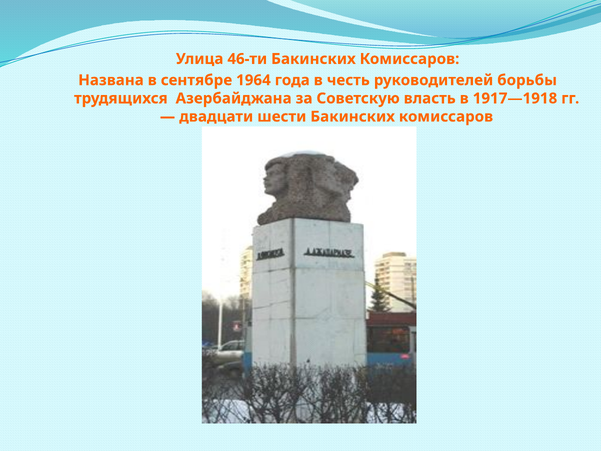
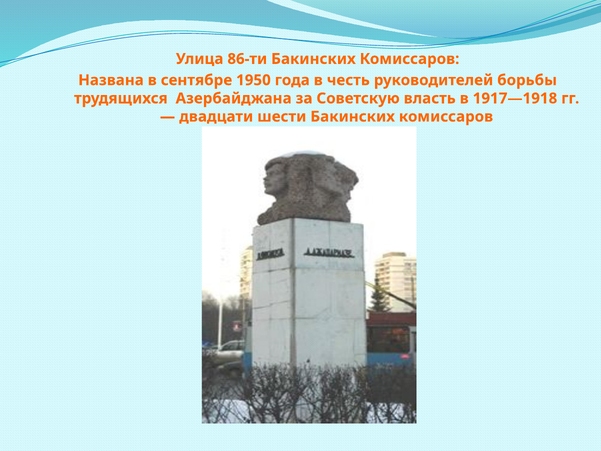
46-ти: 46-ти -> 86-ти (247, 59)
1964: 1964 -> 1950 (253, 80)
